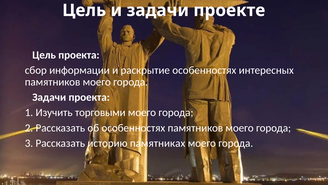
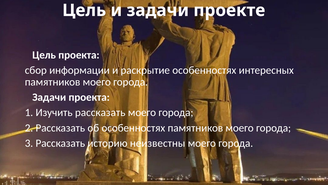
Изучить торговыми: торговыми -> рассказать (100, 112)
памятниках: памятниках -> неизвестны (158, 143)
